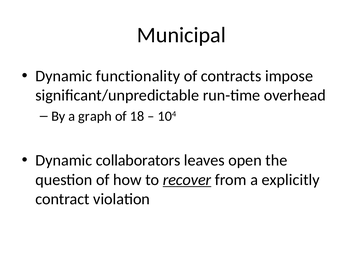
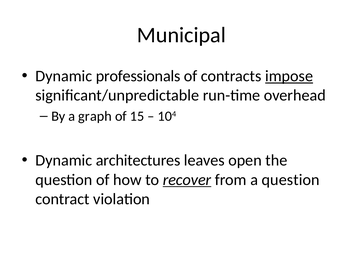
functionality: functionality -> professionals (138, 76)
impose underline: none -> present (289, 76)
18: 18 -> 15 (137, 116)
collaborators: collaborators -> architectures (138, 160)
a explicitly: explicitly -> question (291, 180)
